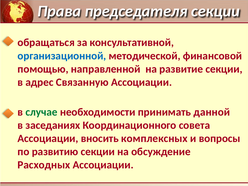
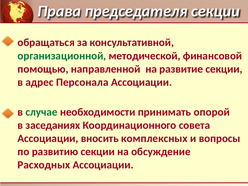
организационной colour: blue -> green (62, 56)
Связанную: Связанную -> Персонала (82, 82)
данной: данной -> опорой (212, 112)
